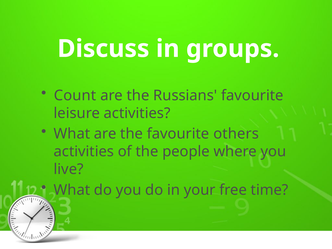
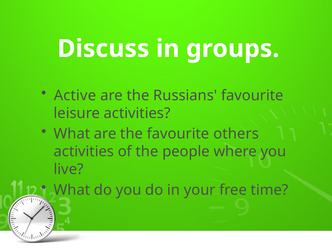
Count: Count -> Active (75, 95)
